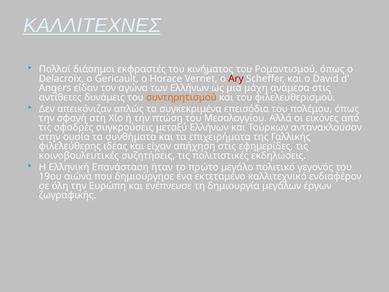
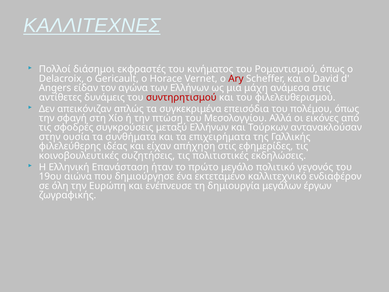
συντηρητισμού colour: orange -> red (181, 97)
